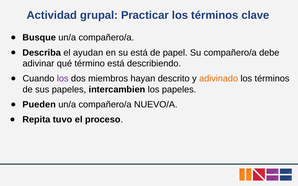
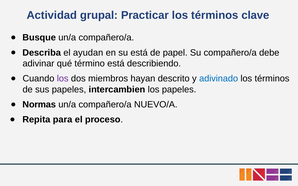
adivinado colour: orange -> blue (219, 79)
Pueden: Pueden -> Normas (39, 105)
tuvo: tuvo -> para (63, 120)
